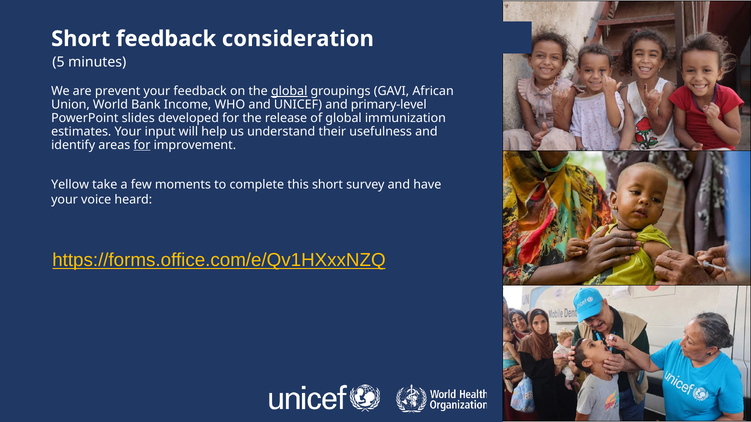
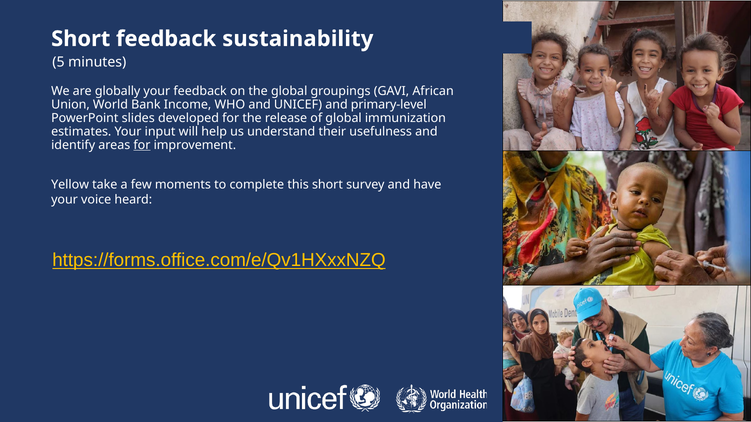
consideration: consideration -> sustainability (298, 39)
prevent: prevent -> globally (118, 91)
global underline: present -> none (289, 91)
